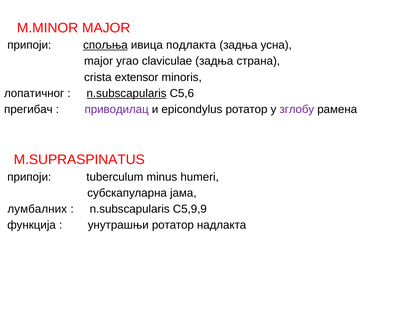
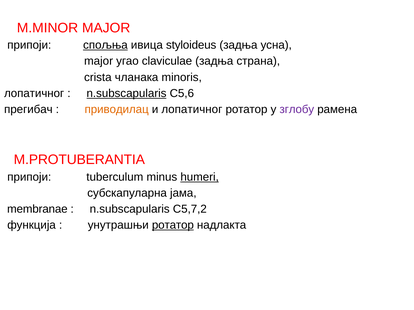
подлакта: подлакта -> styloideus (191, 45)
extensor: extensor -> чланакa (137, 77)
приводилац colour: purple -> orange (117, 110)
и epicondylus: epicondylus -> лопатичног (192, 110)
M.SUPRASPINATUS: M.SUPRASPINATUS -> M.PROTUBERANTIA (79, 160)
humeri underline: none -> present (200, 177)
лумбалних: лумбалних -> membranae (37, 209)
C5,9,9: C5,9,9 -> C5,7,2 (190, 209)
ротатор underline: none -> present (173, 226)
